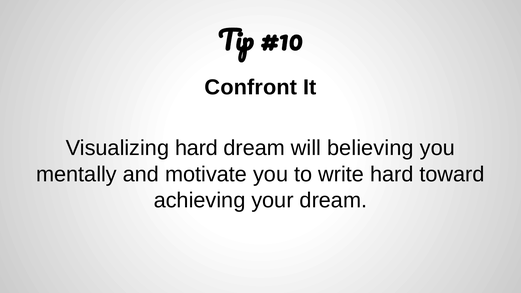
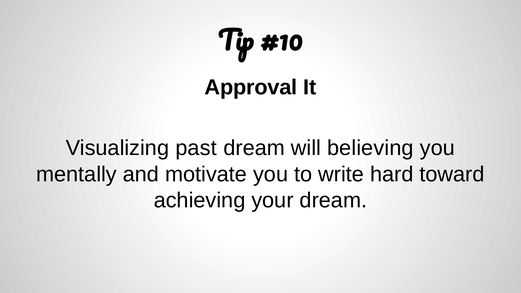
Confront: Confront -> Approval (251, 87)
Visualizing hard: hard -> past (196, 148)
